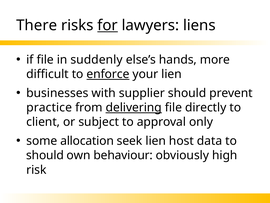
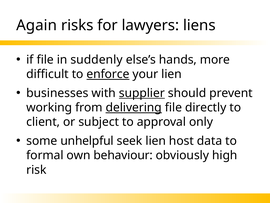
There: There -> Again (37, 25)
for underline: present -> none (108, 25)
supplier underline: none -> present (142, 93)
practice: practice -> working (49, 107)
allocation: allocation -> unhelpful (87, 141)
should: should -> formal (45, 155)
